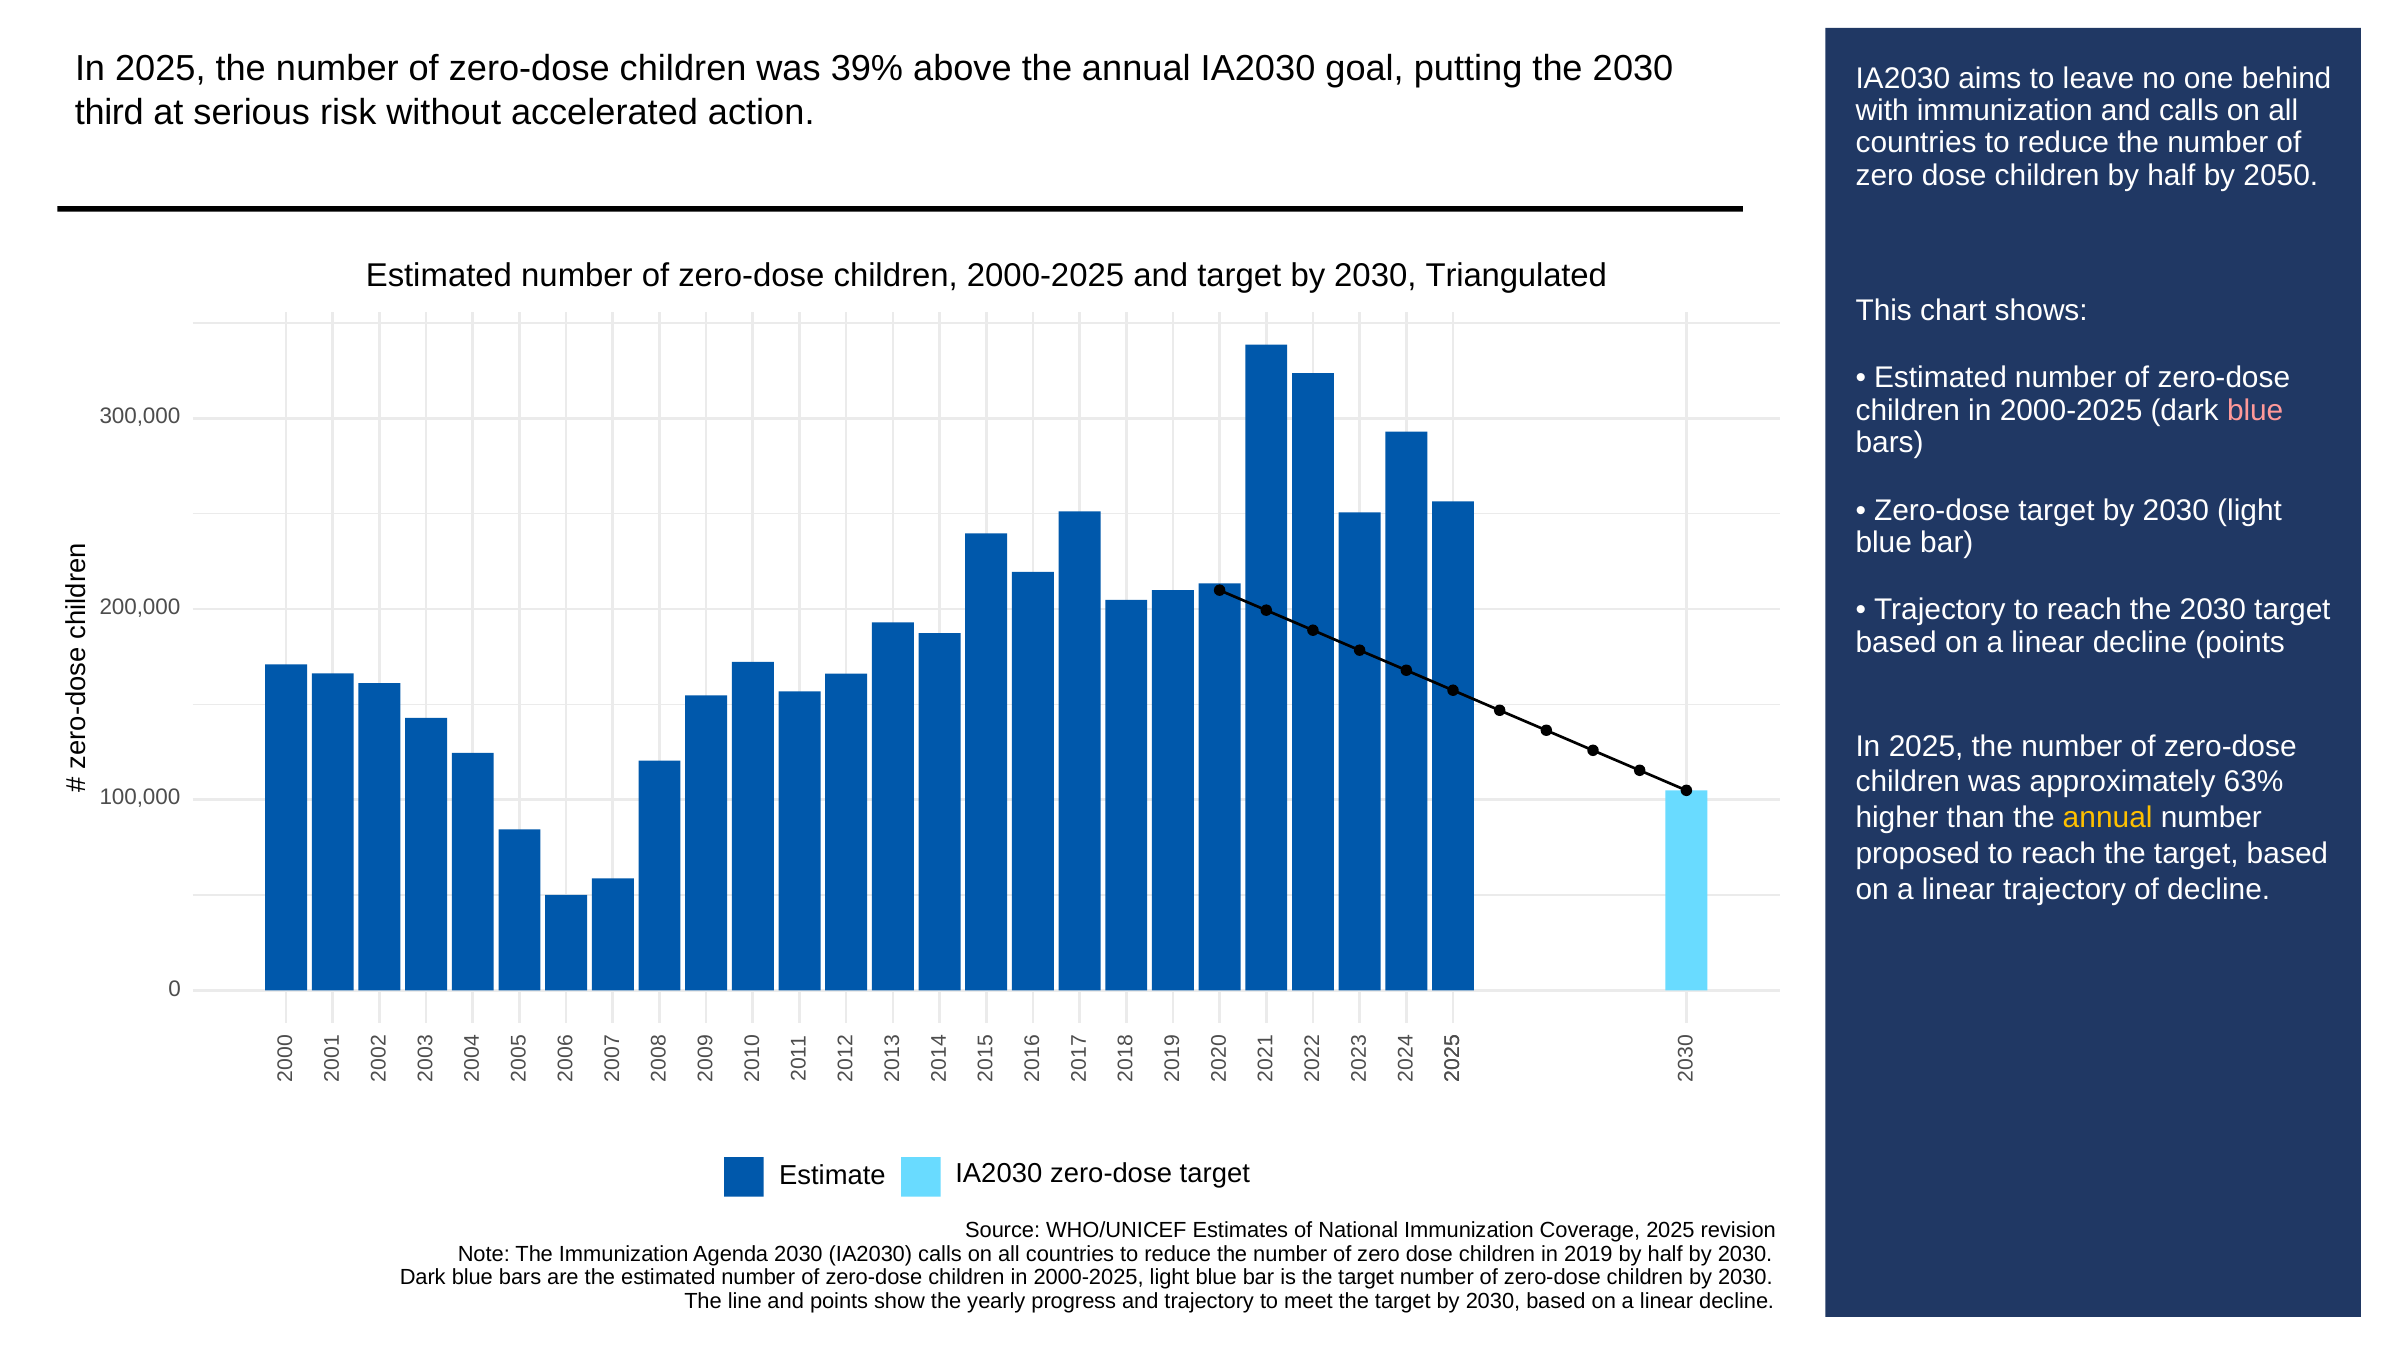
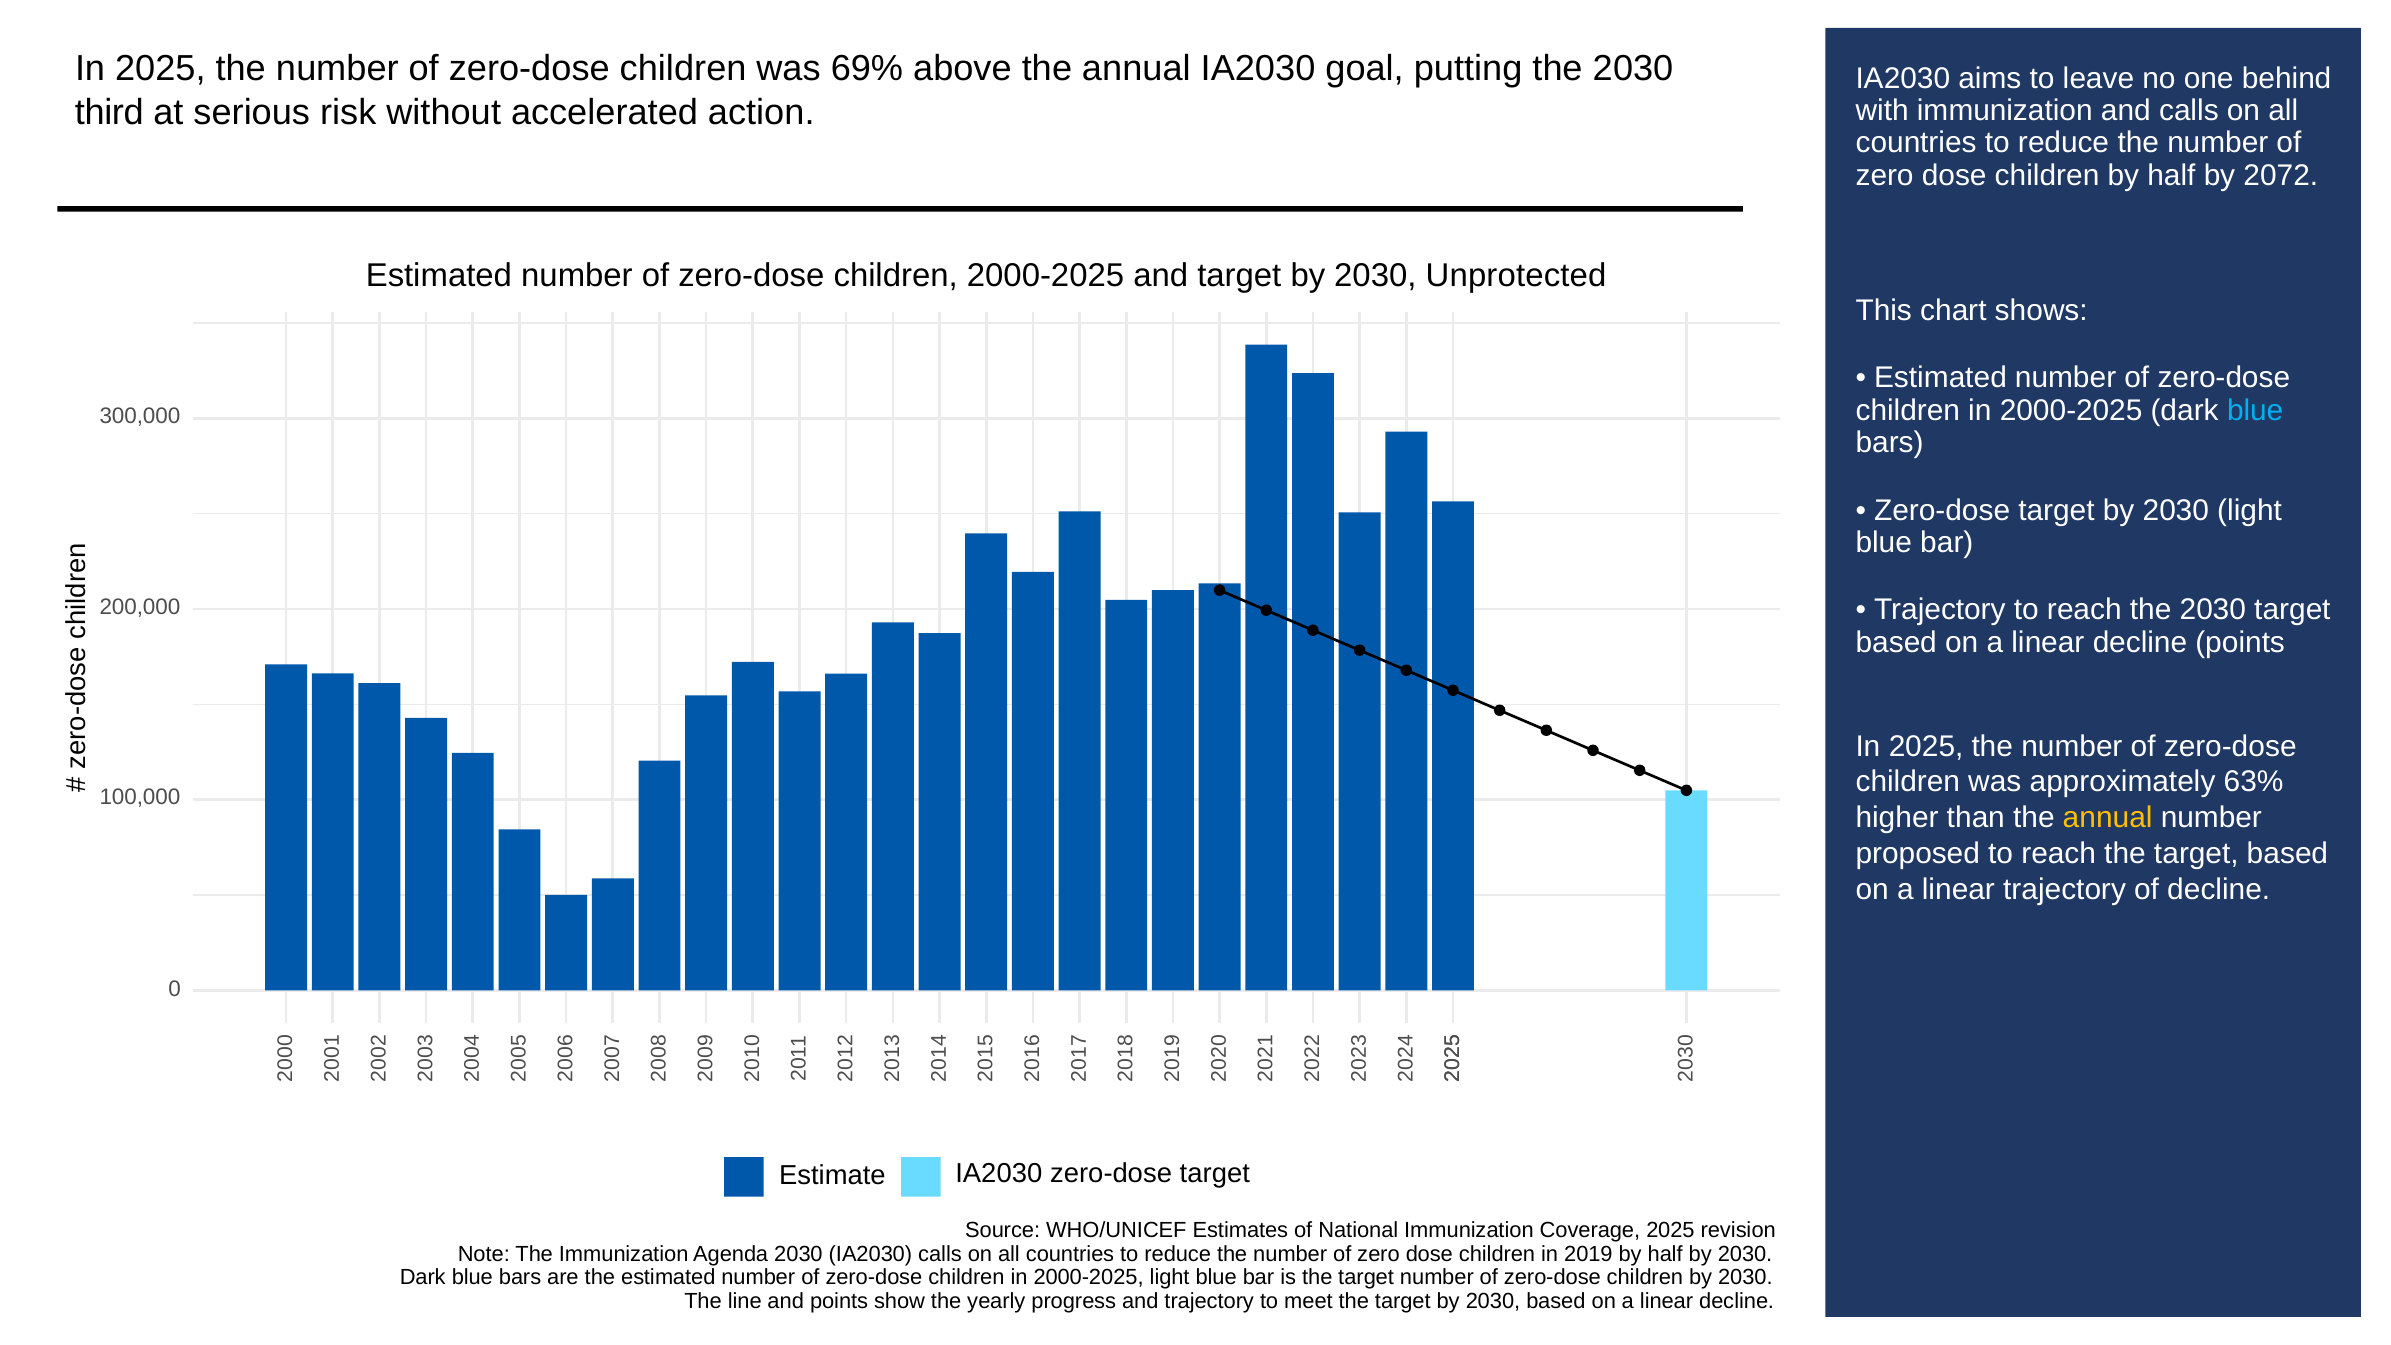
39%: 39% -> 69% (867, 69)
2050: 2050 -> 2072 (2281, 175)
Triangulated: Triangulated -> Unprotected (1516, 275)
blue colour: pink -> light blue (2255, 410)
